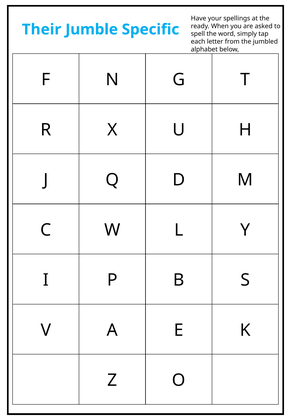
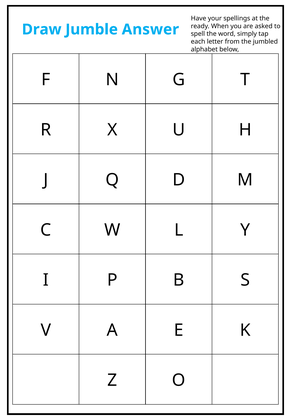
Their: Their -> Draw (42, 29)
Specific: Specific -> Answer (150, 29)
